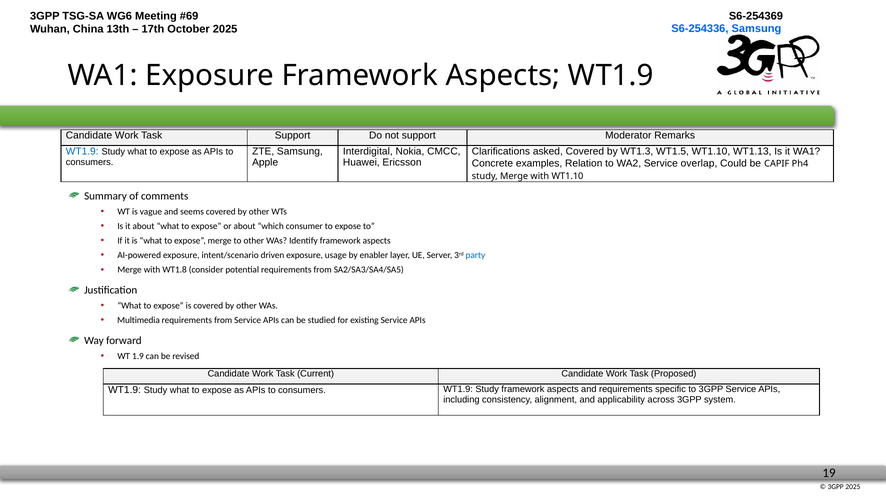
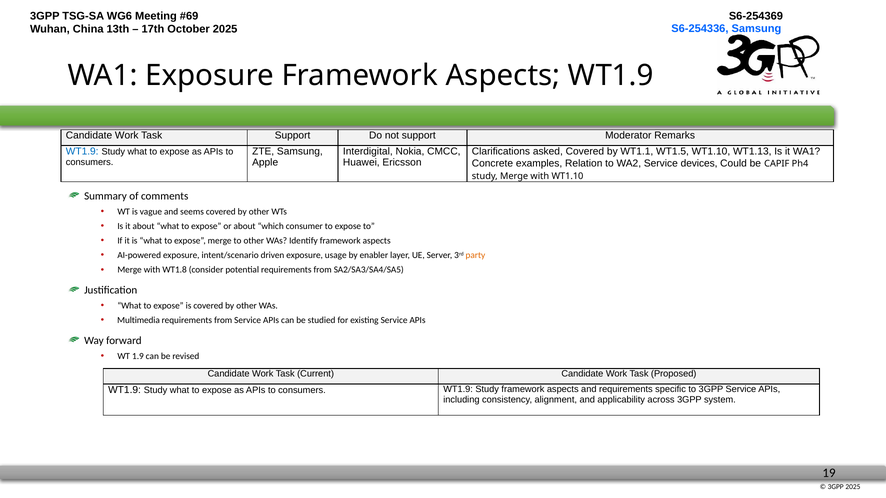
WT1.3: WT1.3 -> WT1.1 (637, 151)
overlap: overlap -> devices (699, 163)
party colour: blue -> orange (475, 255)
